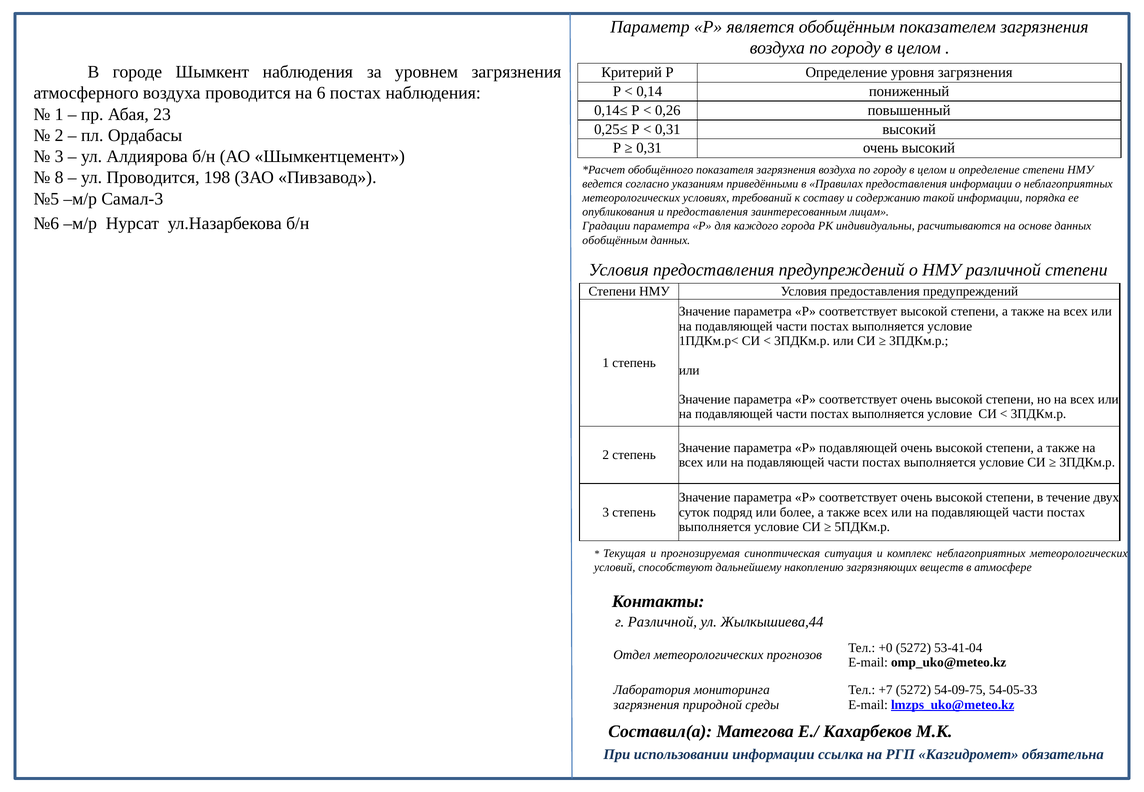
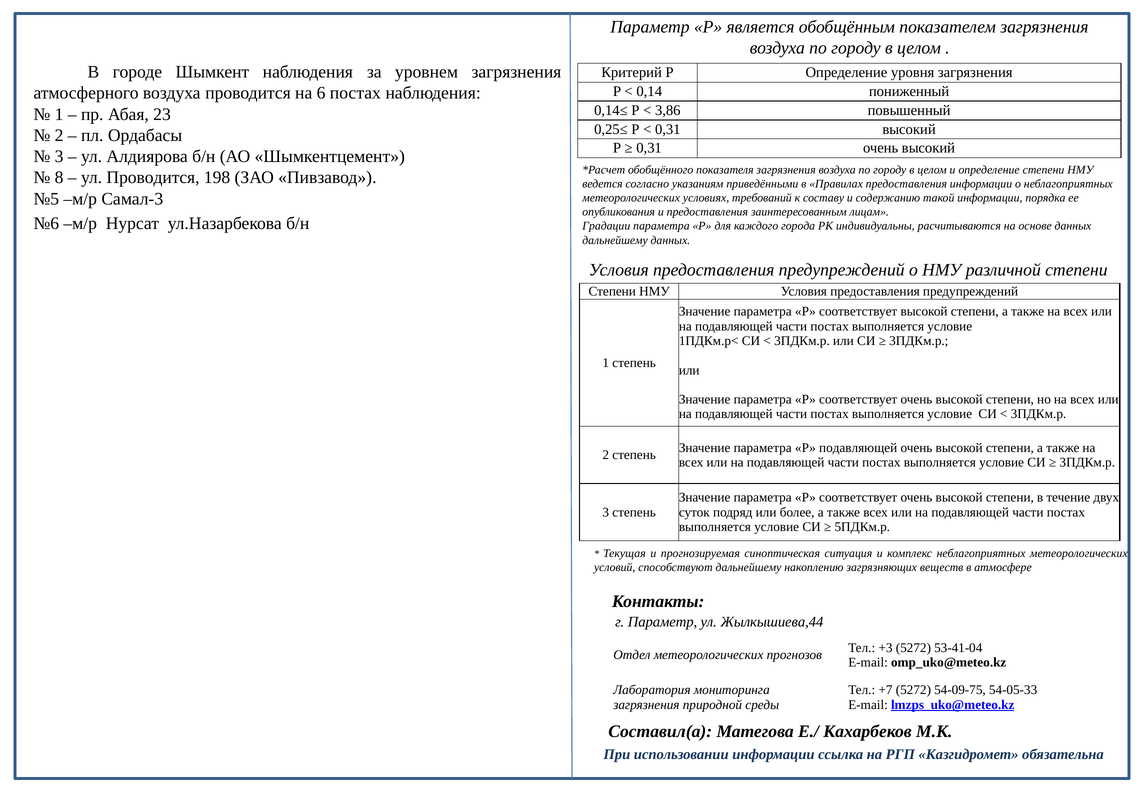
0,26: 0,26 -> 3,86 (668, 110)
обобщённым: обобщённым -> дальнейшему (615, 240)
г Различной: Различной -> Параметр (662, 622)
+0: +0 -> +3 (886, 648)
